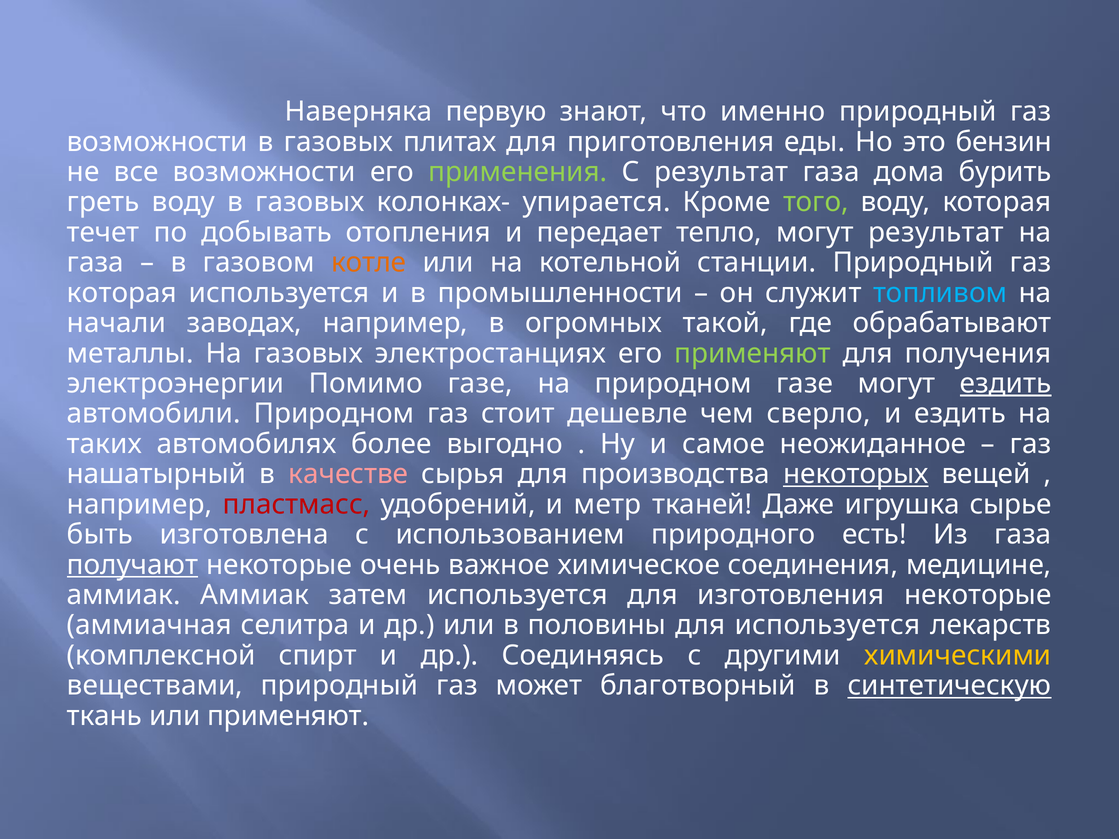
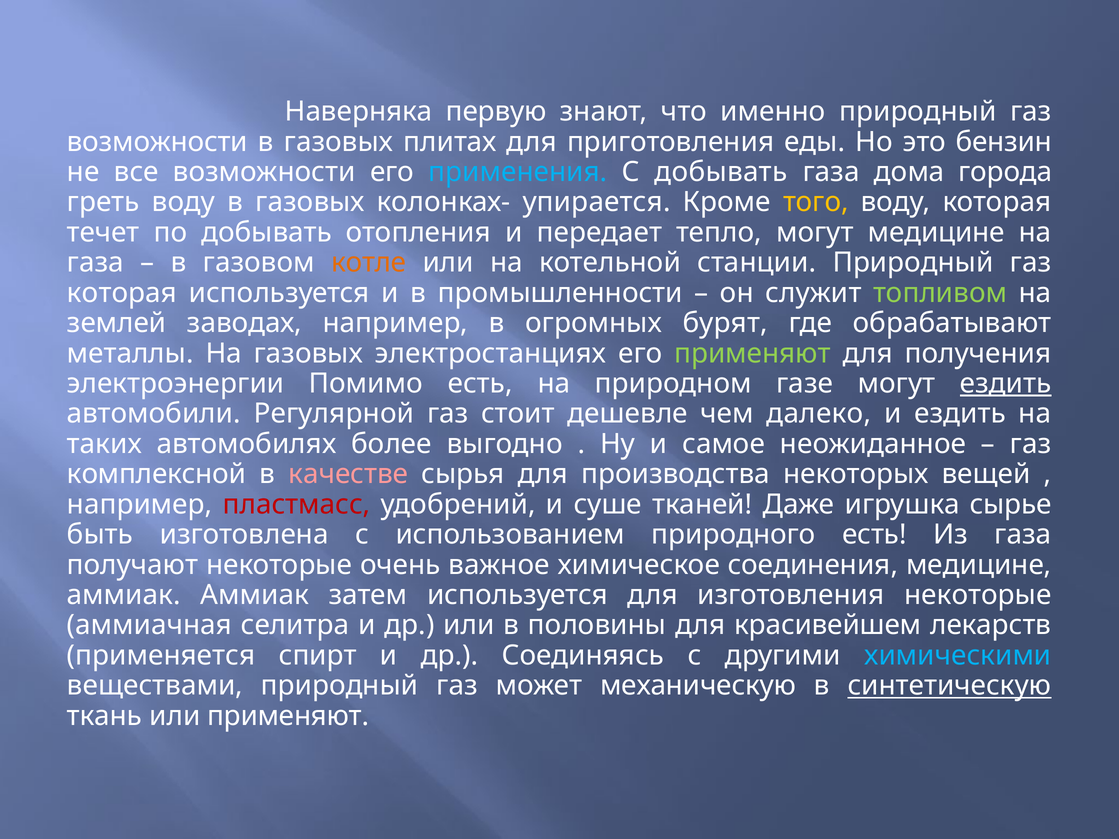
применения colour: light green -> light blue (518, 172)
С результат: результат -> добывать (721, 172)
бурить: бурить -> города (1005, 172)
того colour: light green -> yellow (816, 202)
могут результат: результат -> медицине (936, 233)
топливом colour: light blue -> light green (940, 293)
начали: начали -> землей (117, 323)
такой: такой -> бурят (725, 323)
Помимо газе: газе -> есть (480, 384)
автомобили Природном: Природном -> Регулярной (334, 414)
сверло: сверло -> далеко (819, 414)
нашатырный: нашатырный -> комплексной (157, 474)
некоторых underline: present -> none (856, 474)
метр: метр -> суше (608, 505)
получают underline: present -> none (133, 565)
для используется: используется -> красивейшем (828, 625)
комплексной: комплексной -> применяется (161, 656)
химическими colour: yellow -> light blue (958, 656)
благотворный: благотворный -> механическую (698, 686)
